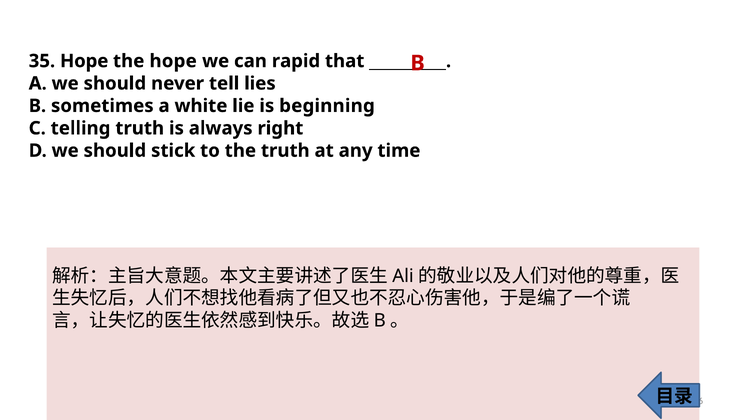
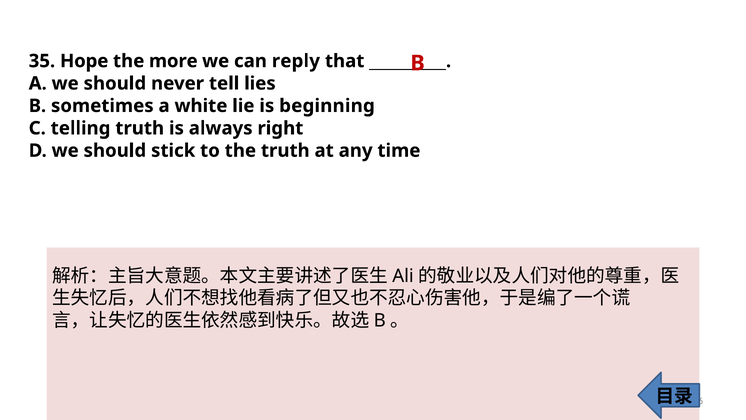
the hope: hope -> more (173, 61)
rapid: rapid -> reply (296, 61)
